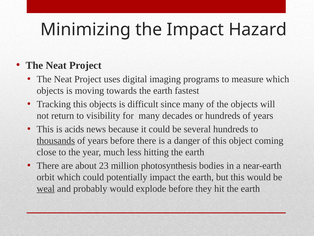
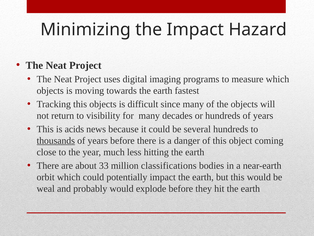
23: 23 -> 33 (104, 165)
photosynthesis: photosynthesis -> classifications (169, 165)
weal underline: present -> none (46, 188)
